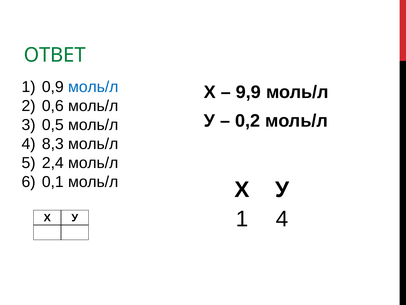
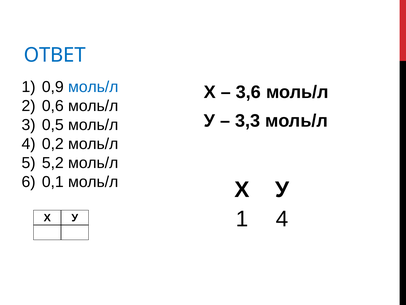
ОТВЕТ colour: green -> blue (55, 55)
9,9: 9,9 -> 3,6 (248, 92)
0,2: 0,2 -> 3,3 (248, 121)
8,3: 8,3 -> 0,2 (53, 144)
2,4: 2,4 -> 5,2 (53, 163)
